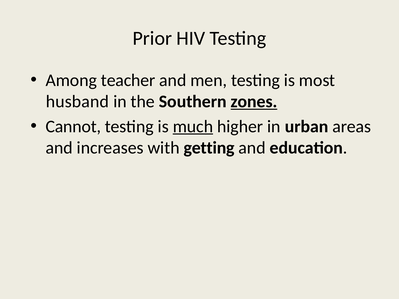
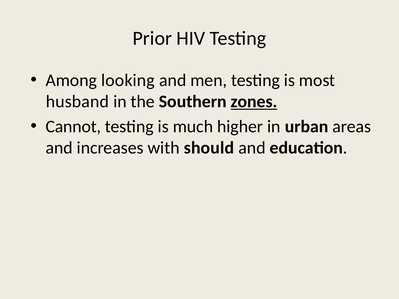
teacher: teacher -> looking (128, 80)
much underline: present -> none (193, 127)
getting: getting -> should (209, 148)
